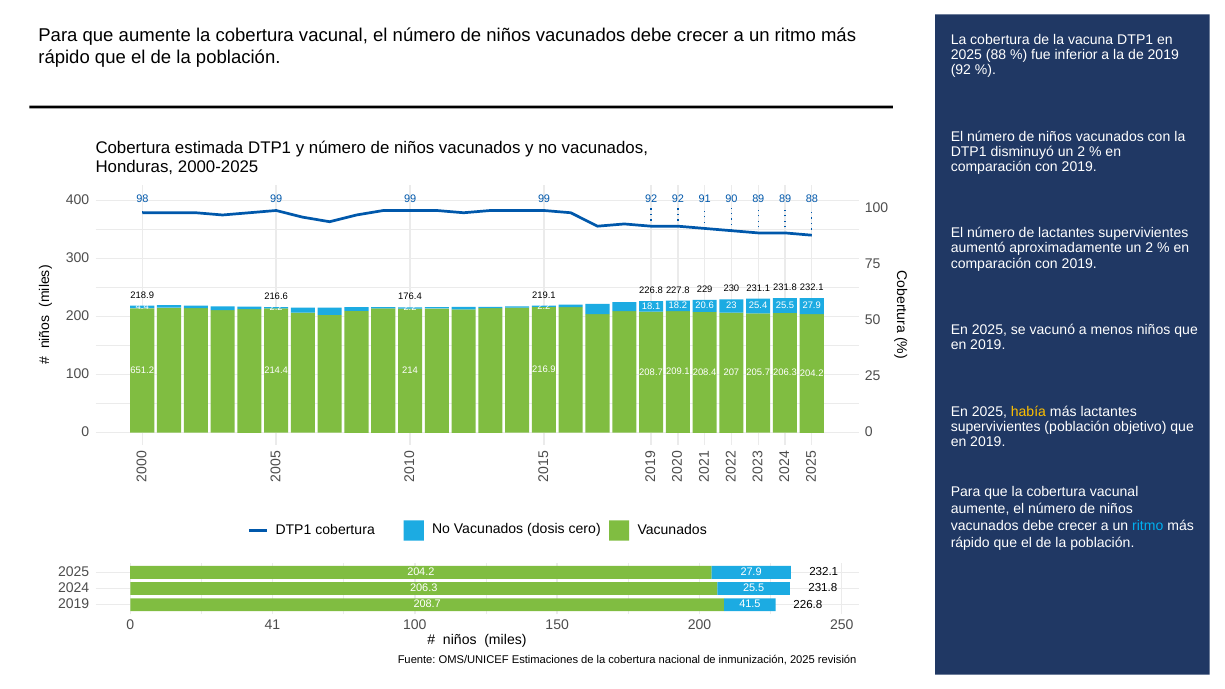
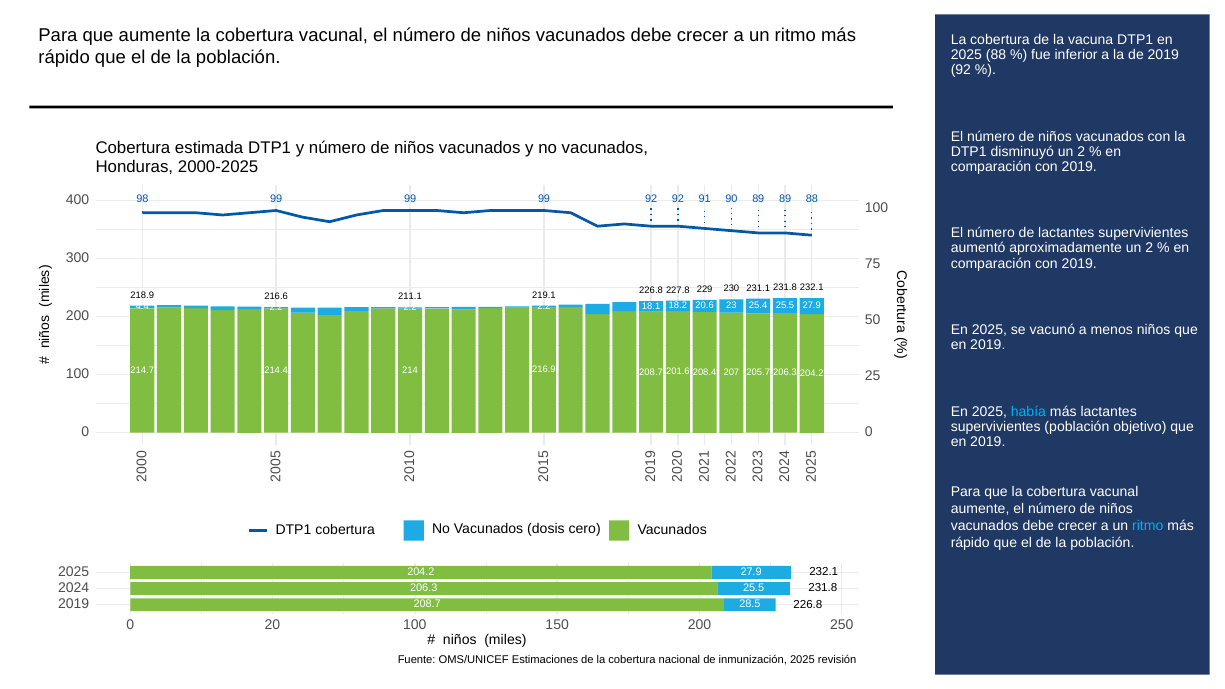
176.4: 176.4 -> 211.1 (410, 297)
651.2: 651.2 -> 214.7 (142, 370)
209.1: 209.1 -> 201.6 (678, 372)
había colour: yellow -> light blue (1028, 412)
41.5: 41.5 -> 28.5 (750, 604)
41: 41 -> 20 (272, 625)
